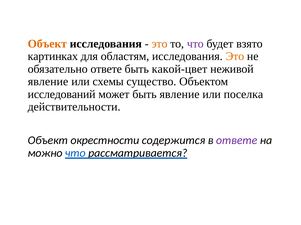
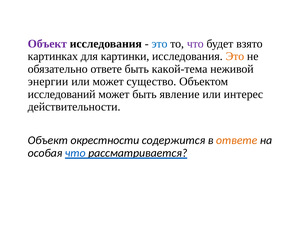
Объект colour: orange -> purple (47, 44)
это colour: orange -> blue (160, 44)
областям: областям -> картинки (125, 57)
какой-цвет: какой-цвет -> какой-тема (180, 69)
явление: явление -> энергии (48, 82)
или схемы: схемы -> может (108, 82)
поселка: поселка -> интерес (243, 95)
ответе colour: purple -> orange (237, 141)
можно: можно -> особая (45, 154)
